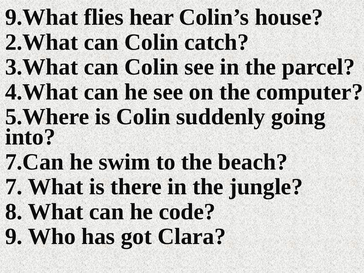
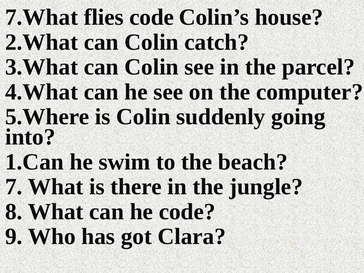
9.What: 9.What -> 7.What (42, 17)
flies hear: hear -> code (152, 17)
7.Can: 7.Can -> 1.Can (34, 162)
